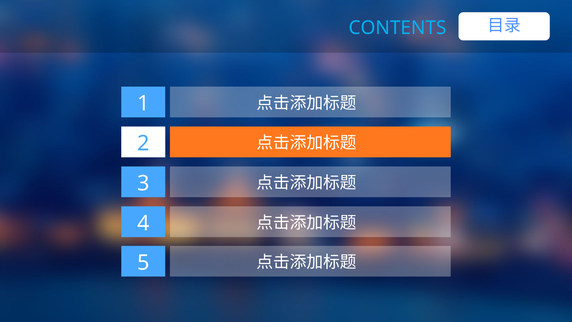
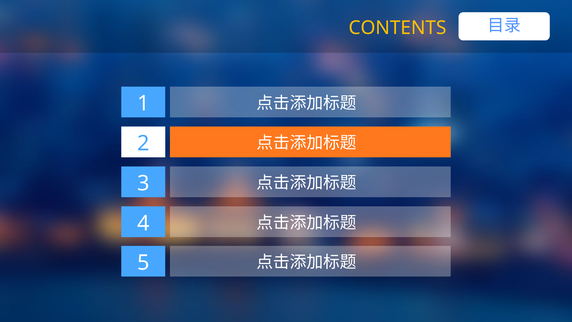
CONTENTS colour: light blue -> yellow (397, 28)
